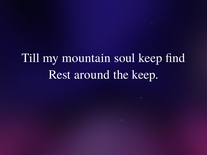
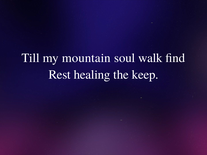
soul keep: keep -> walk (150, 58)
around: around -> healing (92, 75)
